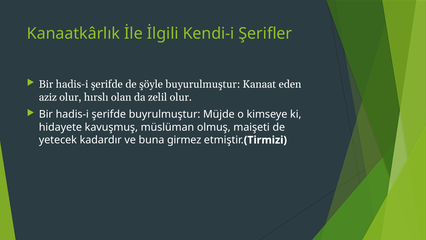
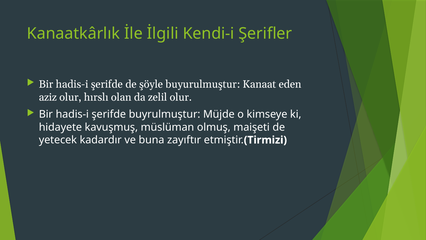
girmez: girmez -> zayıftır (184, 140)
